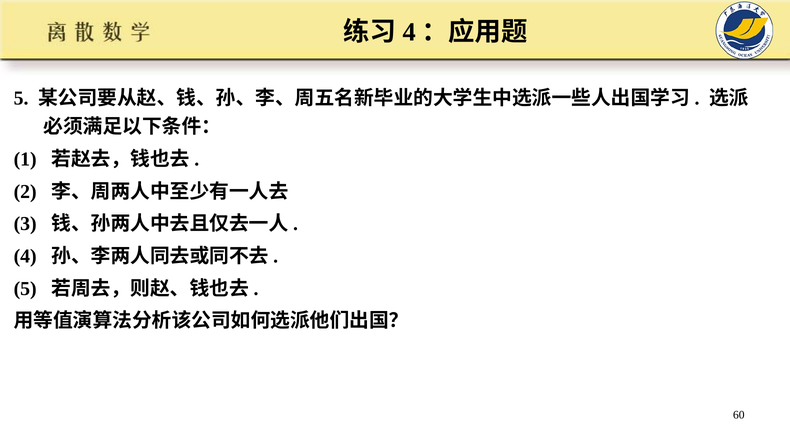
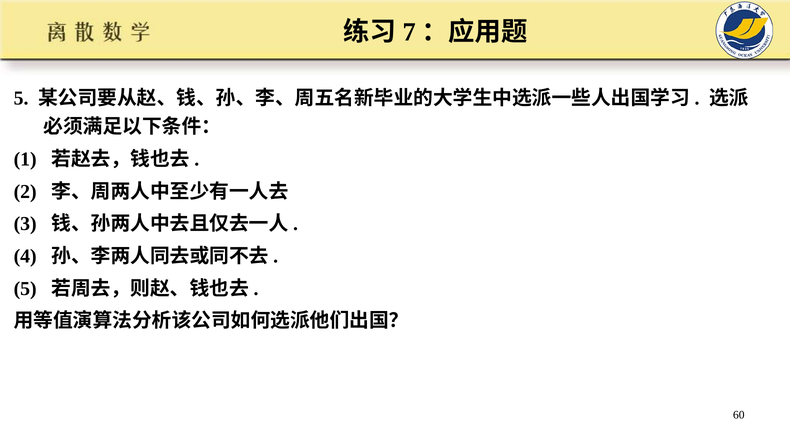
4: 4 -> 7 (409, 32)
